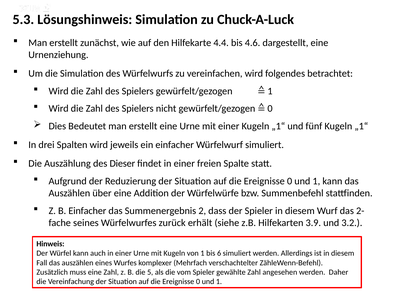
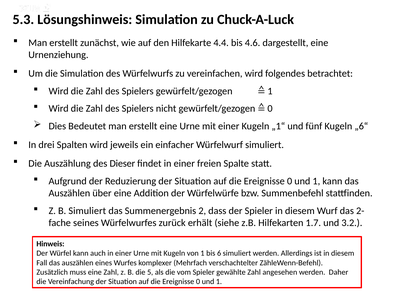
fünf Kugeln „1“: „1“ -> „6“ (361, 126)
B Einfacher: Einfacher -> Simuliert (87, 211)
3.9: 3.9 -> 1.7 (313, 223)
